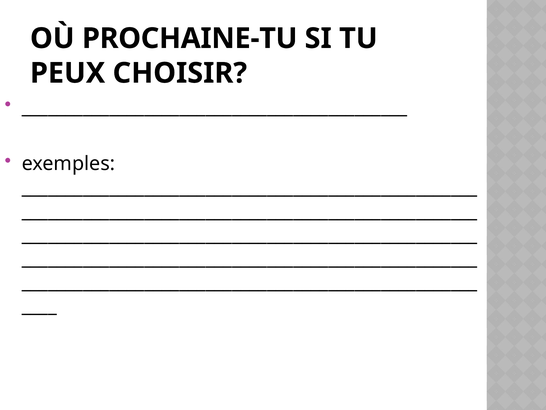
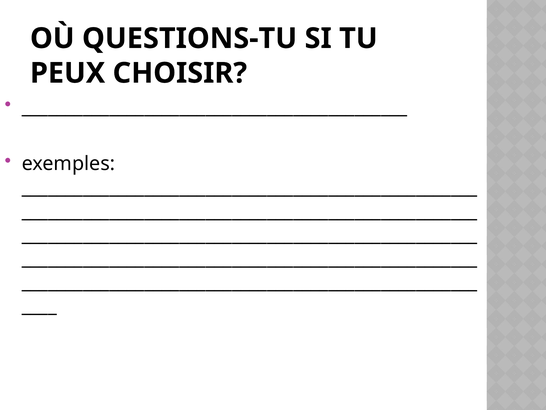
PROCHAINE-TU: PROCHAINE-TU -> QUESTIONS-TU (190, 38)
